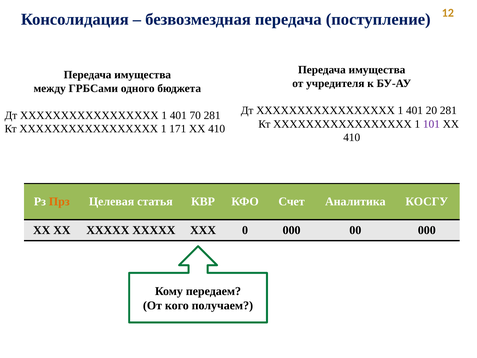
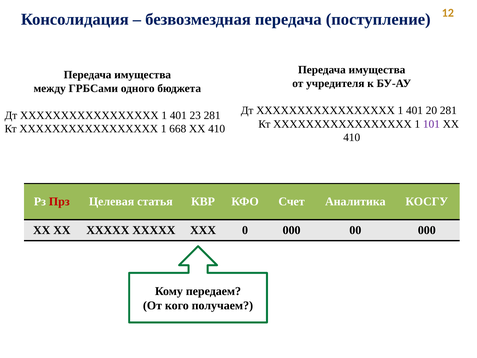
70: 70 -> 23 (195, 115)
171: 171 -> 668 (178, 129)
Прз colour: orange -> red (59, 202)
